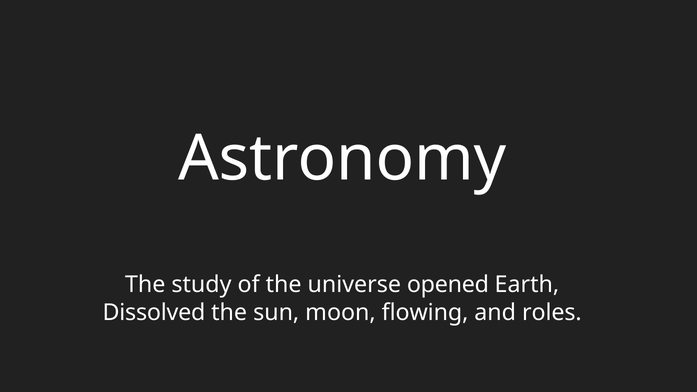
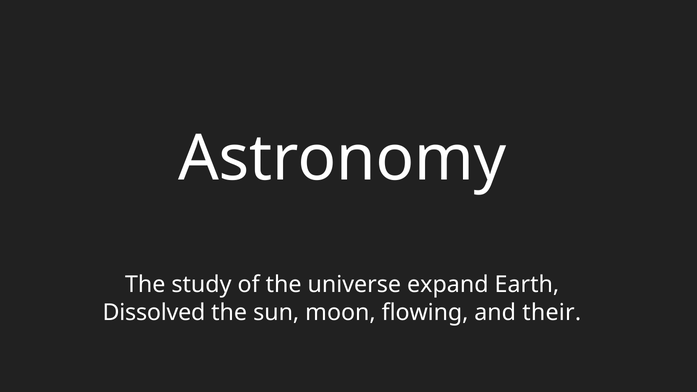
opened: opened -> expand (448, 285)
roles: roles -> their (552, 313)
